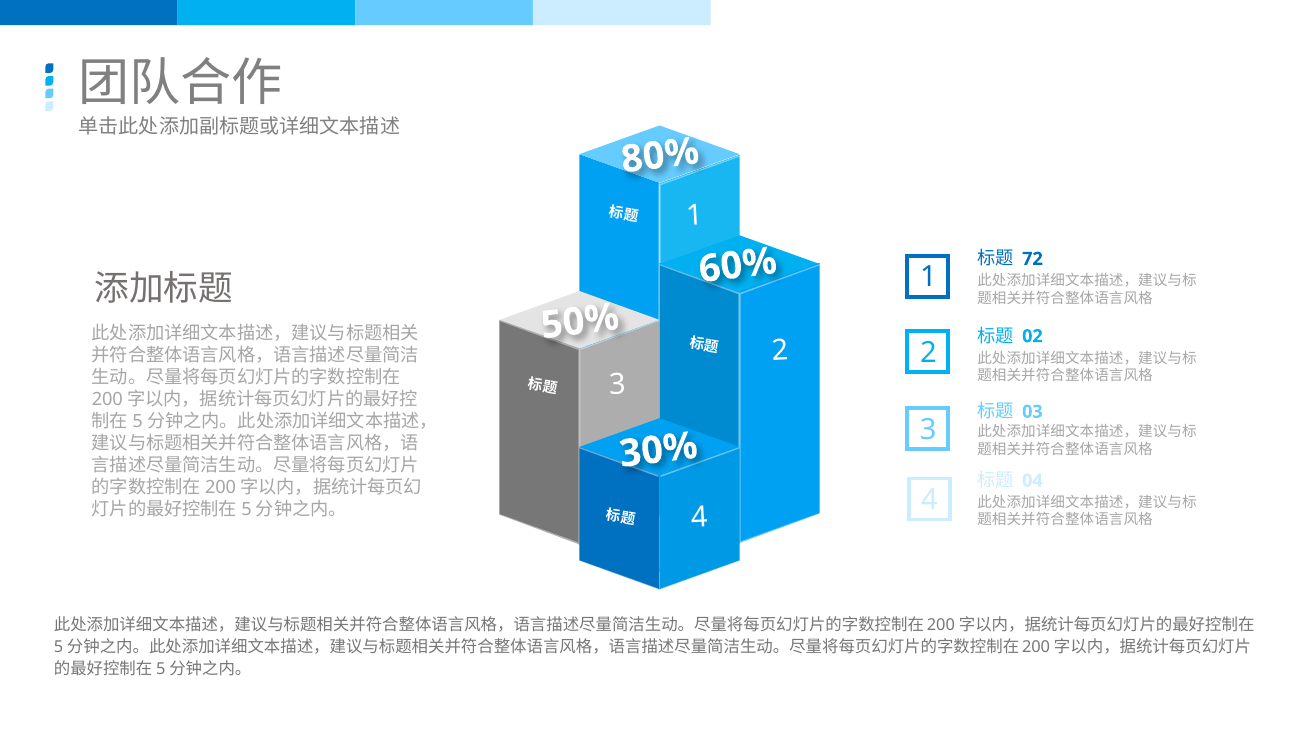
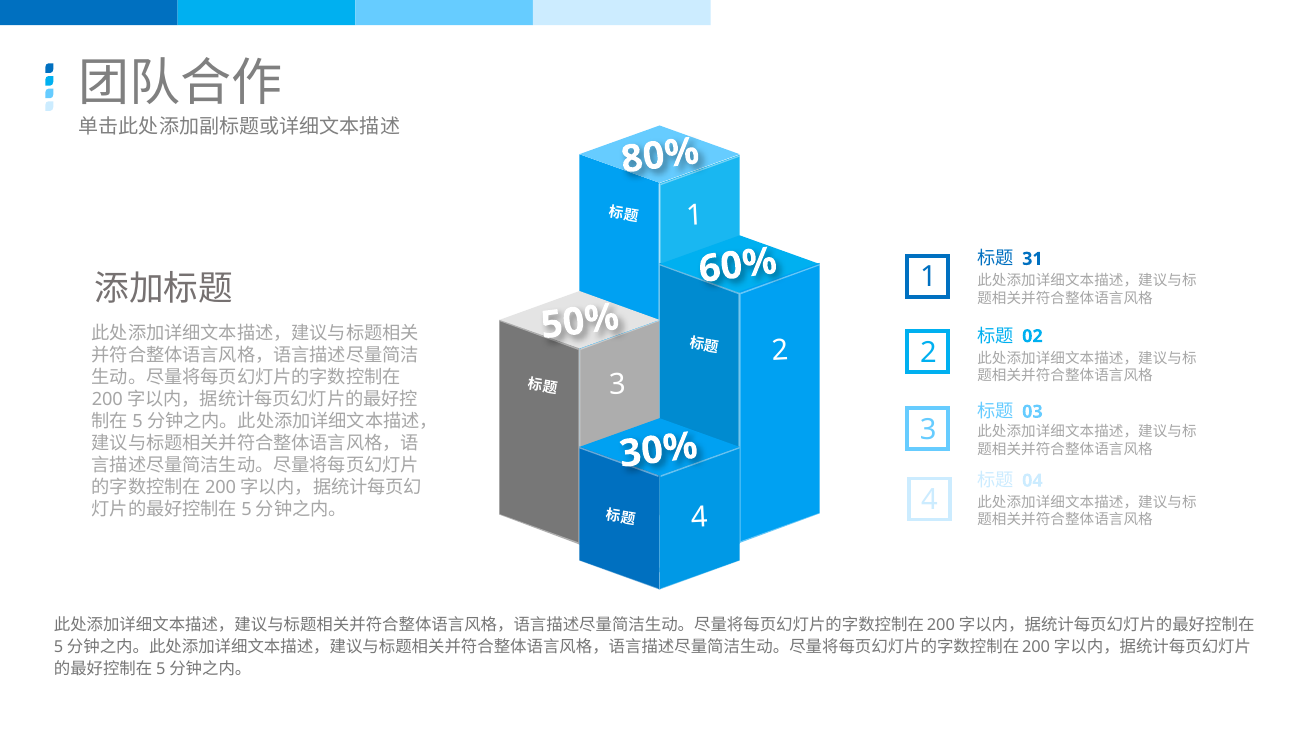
72: 72 -> 31 (1032, 259)
